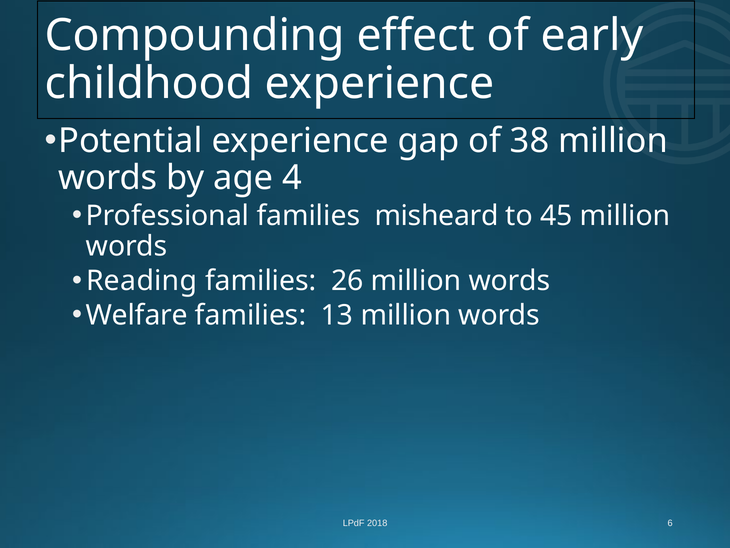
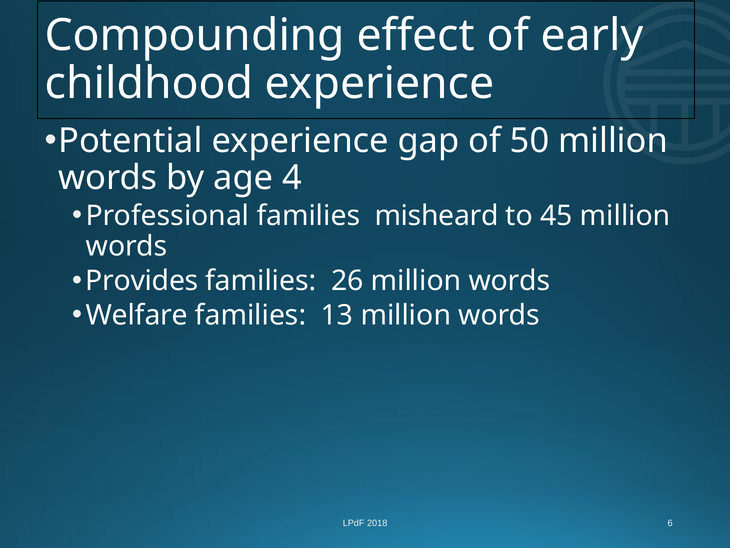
38: 38 -> 50 (530, 141)
Reading: Reading -> Provides (142, 280)
